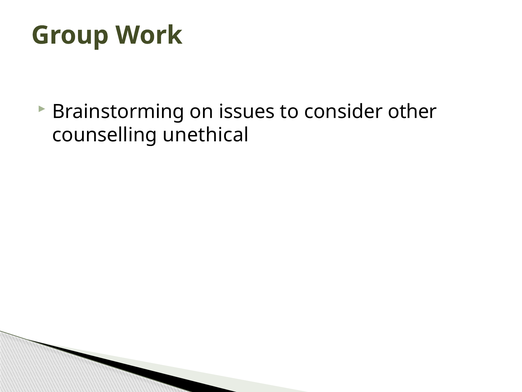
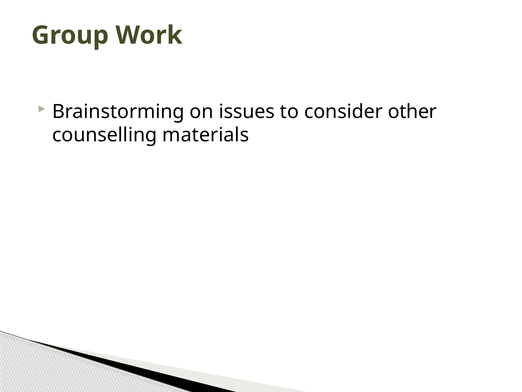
unethical: unethical -> materials (206, 135)
